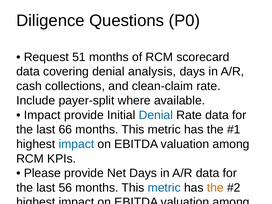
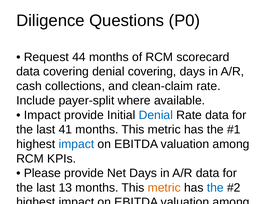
51: 51 -> 44 (79, 57)
denial analysis: analysis -> covering (152, 72)
66: 66 -> 41 (65, 130)
56: 56 -> 13 (65, 188)
metric colour: blue -> orange (164, 188)
the colour: orange -> blue (215, 188)
